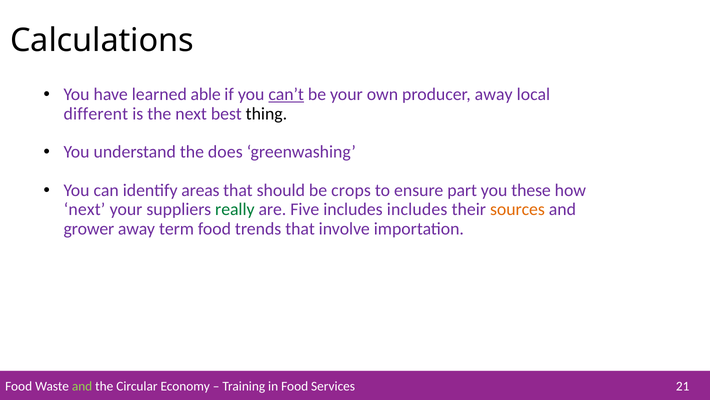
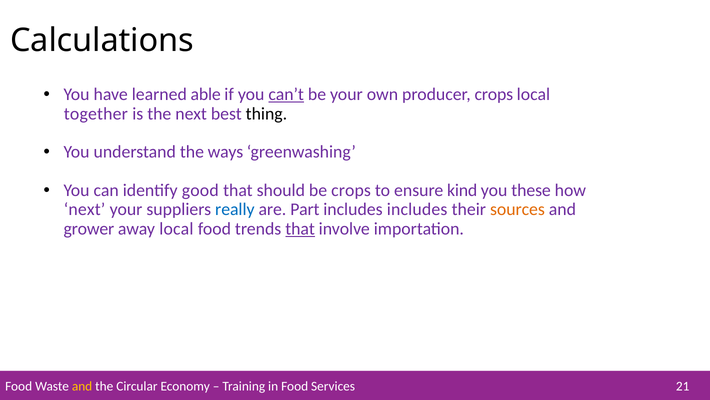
producer away: away -> crops (494, 94)
different: different -> together (96, 113)
does: does -> ways (225, 152)
areas: areas -> good (200, 190)
part: part -> kind (462, 190)
really colour: green -> blue (235, 209)
Five: Five -> Part (305, 209)
away term: term -> local (176, 228)
that underline: none -> present (300, 228)
and colour: light green -> yellow (82, 386)
